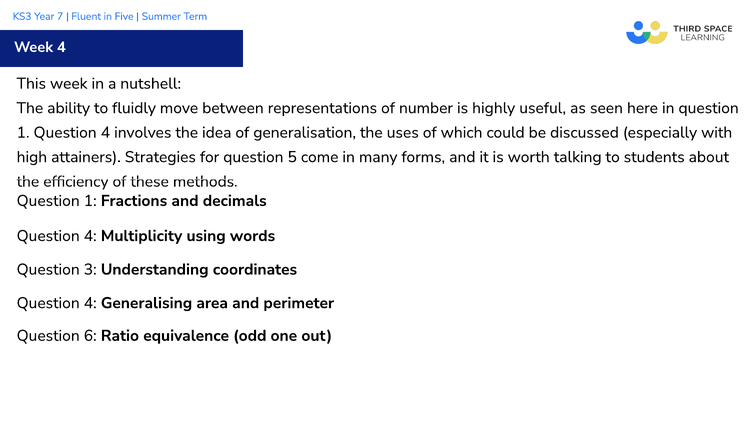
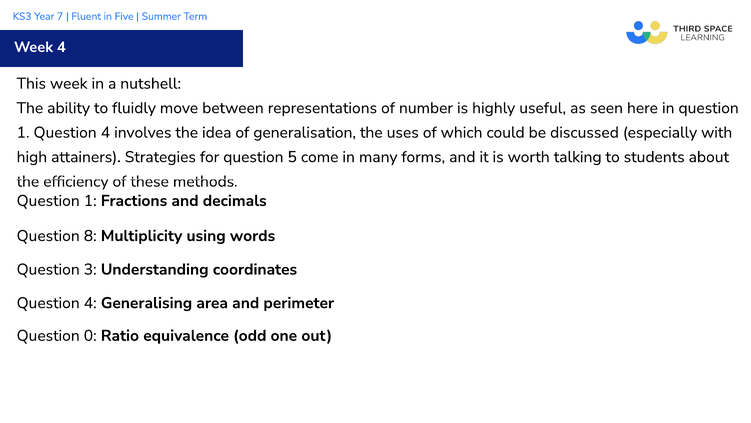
4: 4 -> 8 (90, 236)
6: 6 -> 0 (90, 335)
